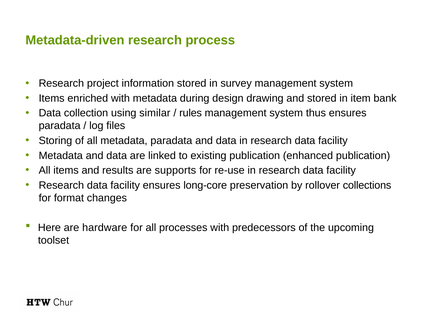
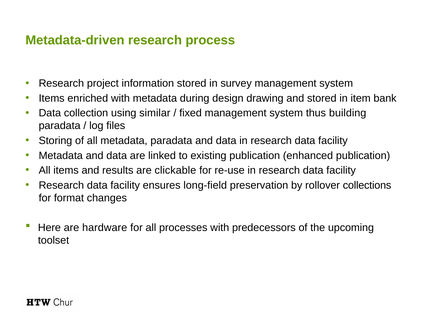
rules: rules -> fixed (191, 113)
thus ensures: ensures -> building (348, 113)
supports: supports -> clickable (175, 170)
long-core: long-core -> long-field (205, 185)
